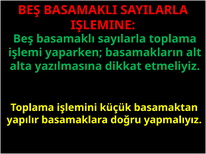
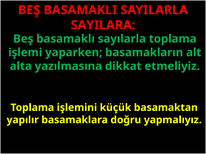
IŞLEMINE: IŞLEMINE -> SAYILARA (103, 25)
